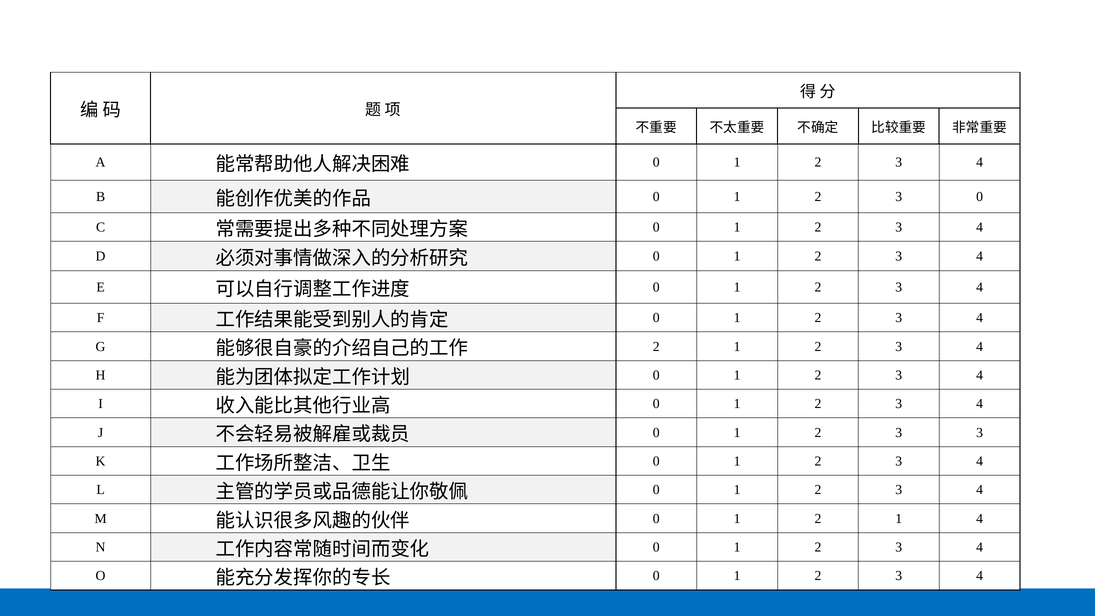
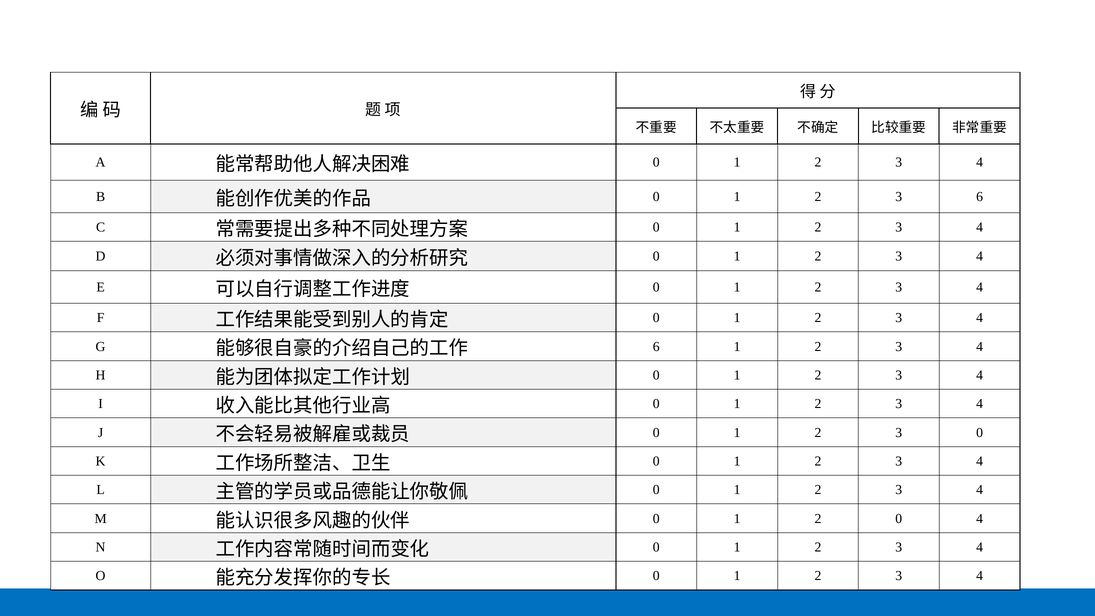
3 0: 0 -> 6 (980, 197)
2: 2 -> 6 (656, 346)
3 3: 3 -> 0 (980, 432)
1 2 1: 1 -> 0 (899, 519)
